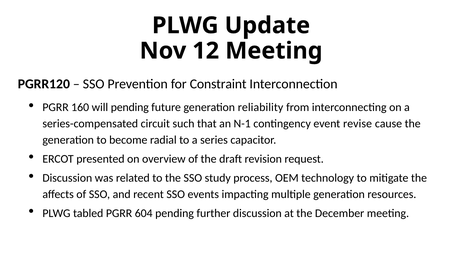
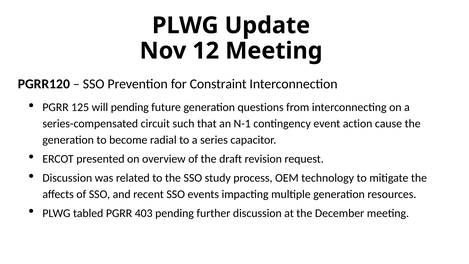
160: 160 -> 125 (80, 107)
reliability: reliability -> questions (261, 107)
revise: revise -> action (358, 124)
604: 604 -> 403 (144, 213)
